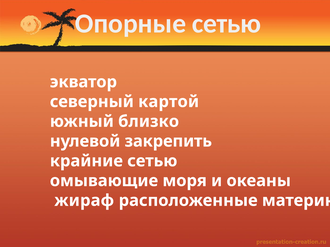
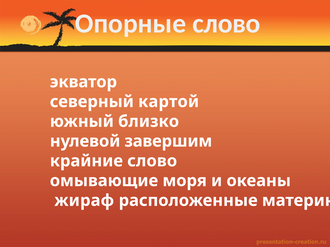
Опорные сетью: сетью -> слово (226, 24)
закрепить: закрепить -> завершим (168, 141)
крайние сетью: сетью -> слово (152, 161)
